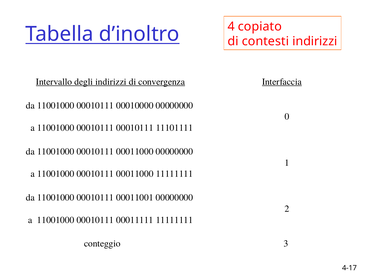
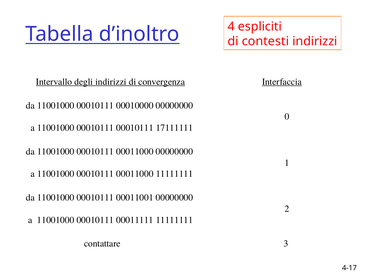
copiato: copiato -> espliciti (260, 26)
11101111: 11101111 -> 17111111 (174, 128)
conteggio: conteggio -> contattare (102, 243)
